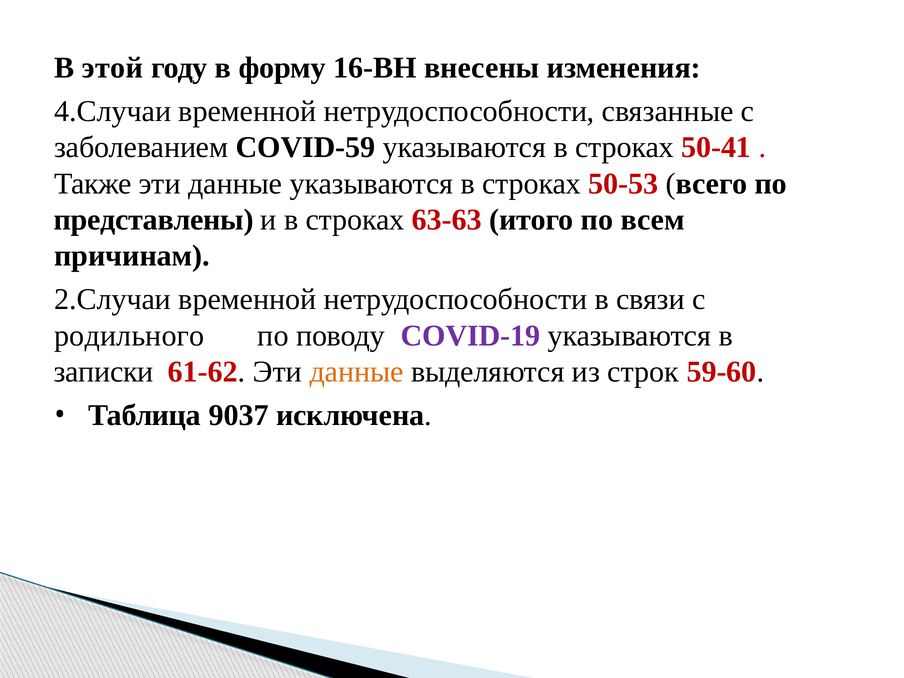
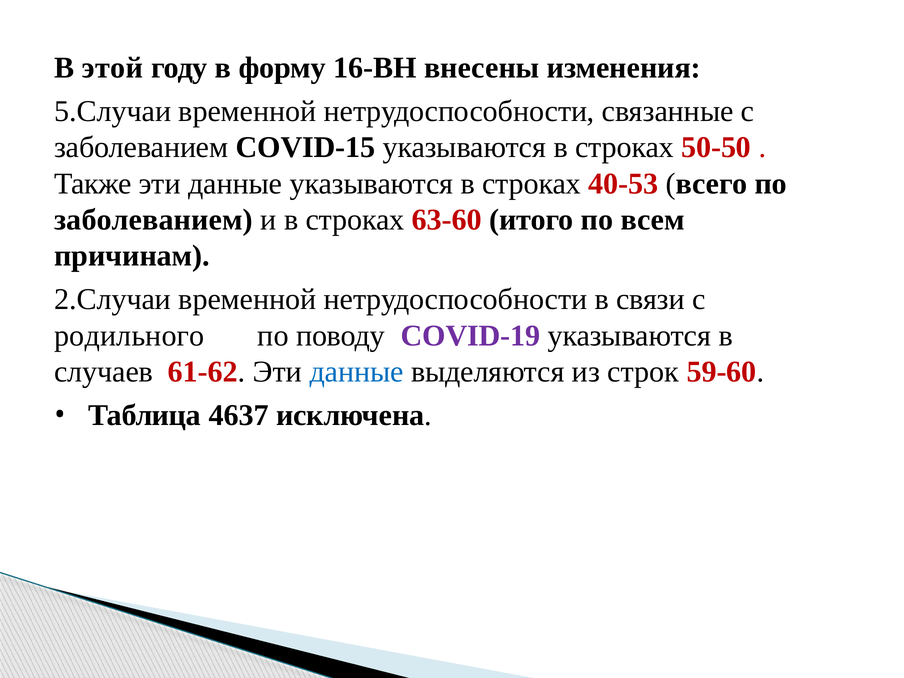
4.Случаи: 4.Случаи -> 5.Случаи (113, 111)
COVID-59: COVID-59 -> COVID-15 (305, 148)
50-41: 50-41 -> 50-50 (716, 148)
50-53: 50-53 -> 40-53 (623, 184)
представлены: представлены -> заболеванием (154, 220)
63-63: 63-63 -> 63-60 (447, 220)
записки: записки -> случаев (104, 372)
данные colour: orange -> blue (357, 372)
9037: 9037 -> 4637 (239, 415)
